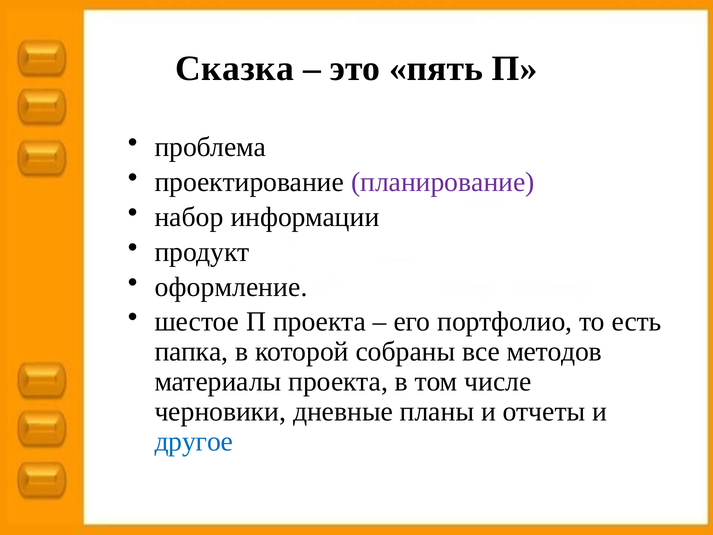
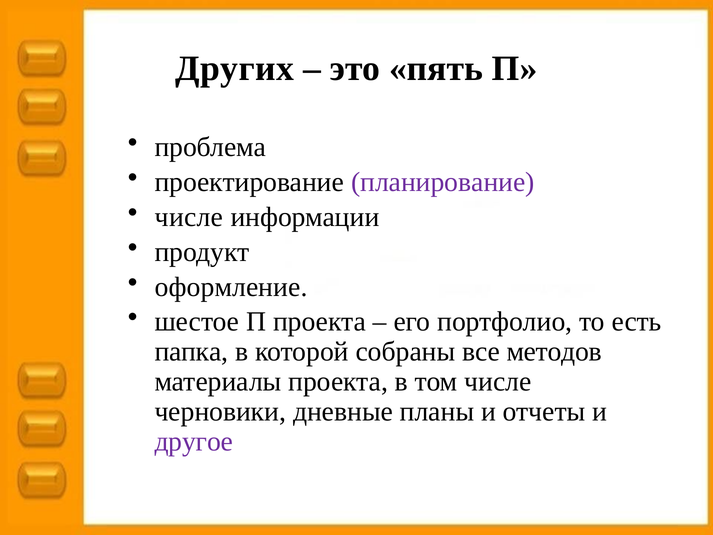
Сказка: Сказка -> Других (235, 68)
набор: набор -> числе (189, 217)
другое colour: blue -> purple (194, 441)
